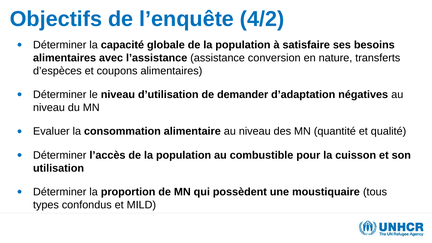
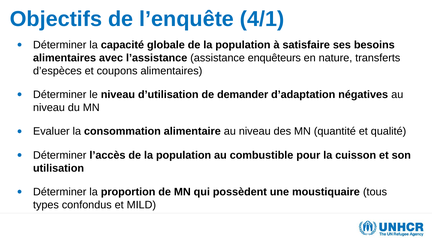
4/2: 4/2 -> 4/1 (262, 19)
conversion: conversion -> enquêteurs (274, 58)
